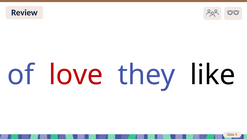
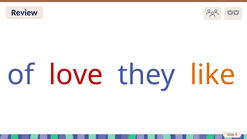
like colour: black -> orange (213, 75)
